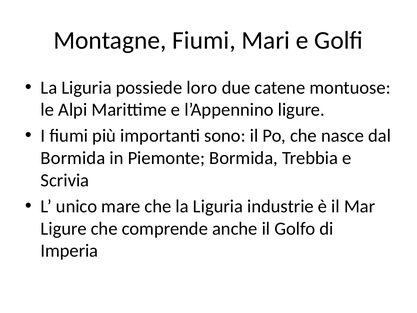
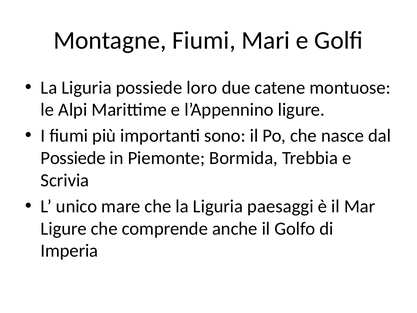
Bormida: Bormida -> Possiede (73, 158)
industrie: industrie -> paesaggi (280, 206)
